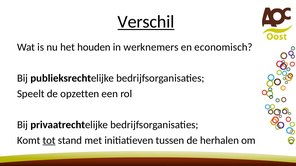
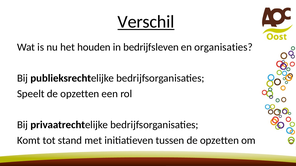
werknemers: werknemers -> bedrijfsleven (151, 47)
economisch: economisch -> organisaties (223, 47)
tot underline: present -> none (49, 141)
herhalen: herhalen -> opzetten (219, 141)
